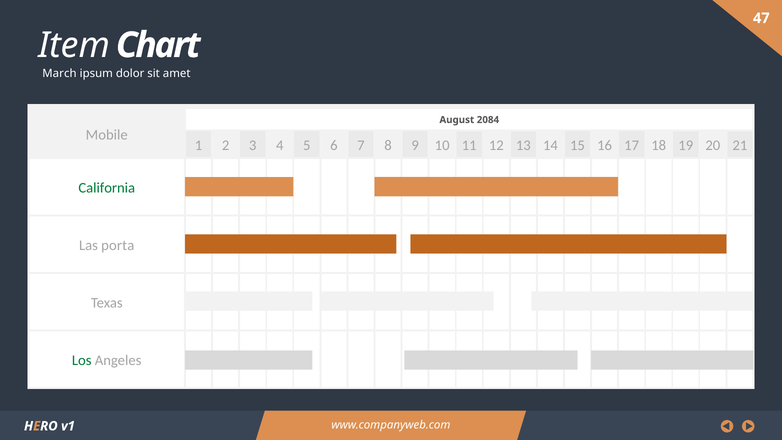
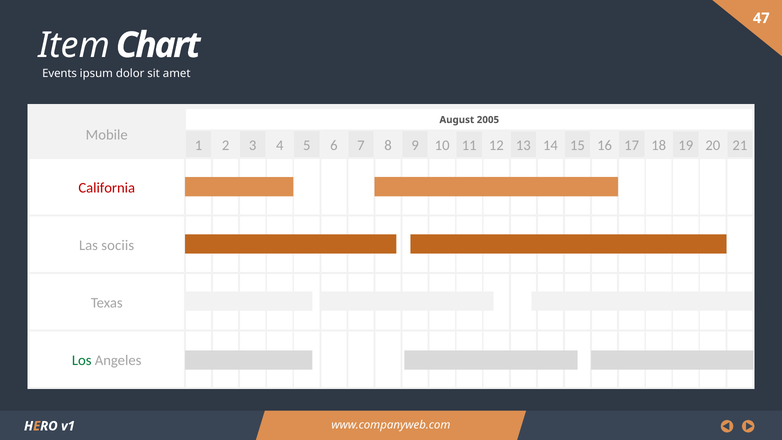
March: March -> Events (60, 73)
2084: 2084 -> 2005 (488, 120)
California colour: green -> red (107, 188)
porta: porta -> sociis (118, 245)
